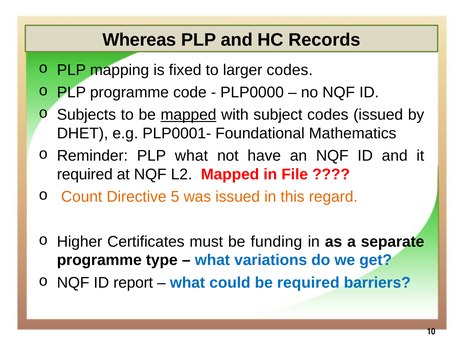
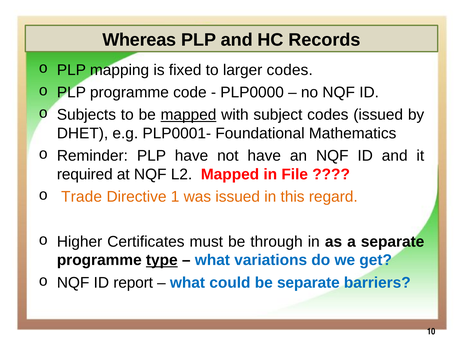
PLP what: what -> have (192, 155)
Count: Count -> Trade (82, 196)
5: 5 -> 1 (175, 196)
funding: funding -> through (277, 241)
type underline: none -> present (162, 260)
be required: required -> separate (308, 282)
